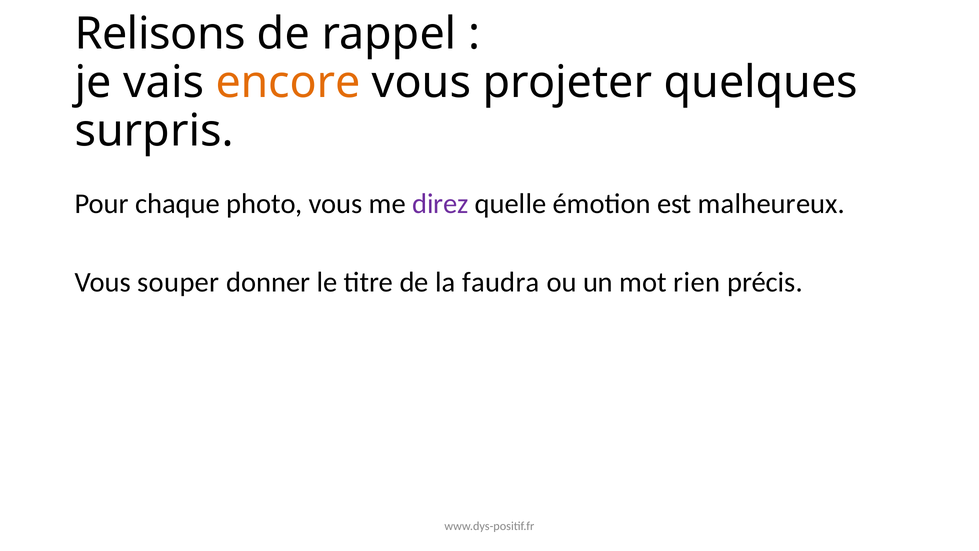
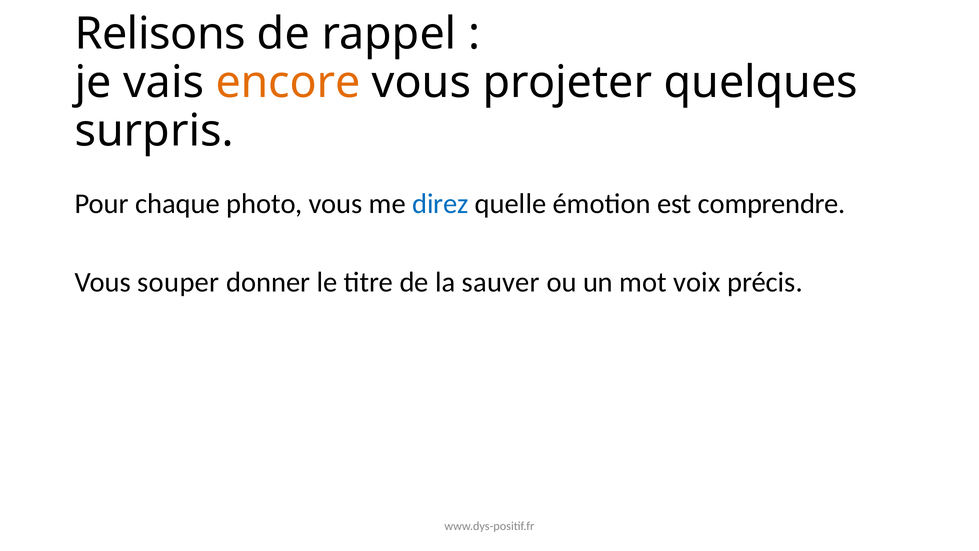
direz colour: purple -> blue (440, 204)
malheureux: malheureux -> comprendre (772, 204)
faudra: faudra -> sauver (501, 282)
rien: rien -> voix (697, 282)
